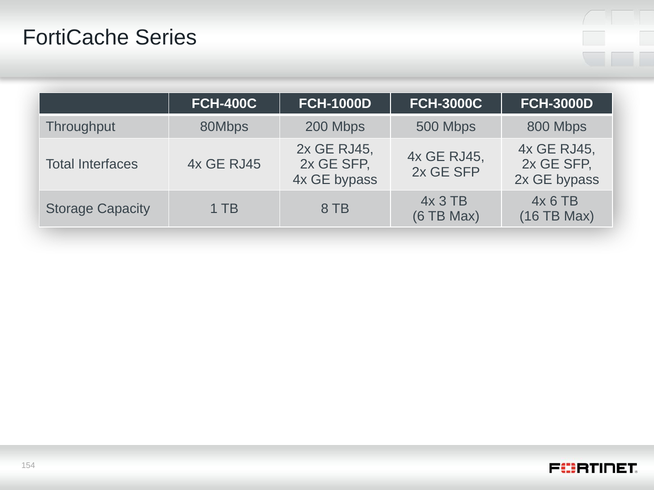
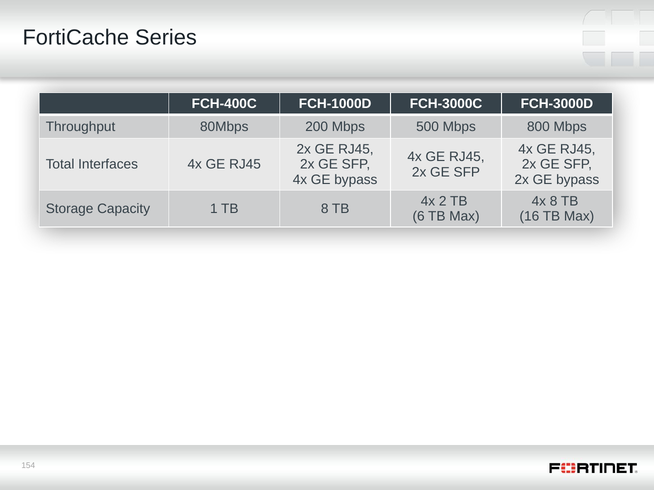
3: 3 -> 2 (443, 202)
4x 6: 6 -> 8 (554, 202)
